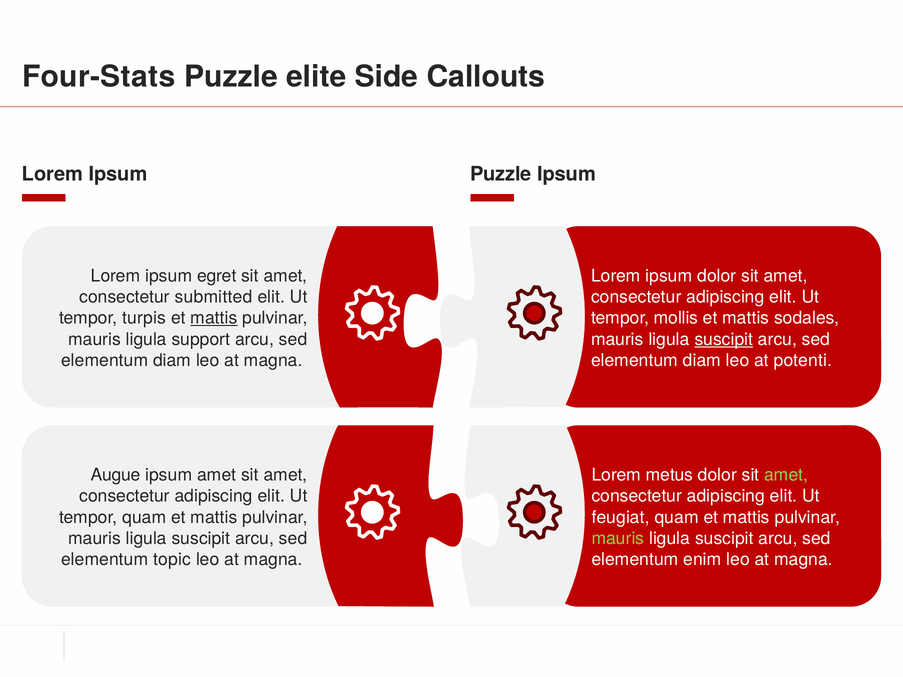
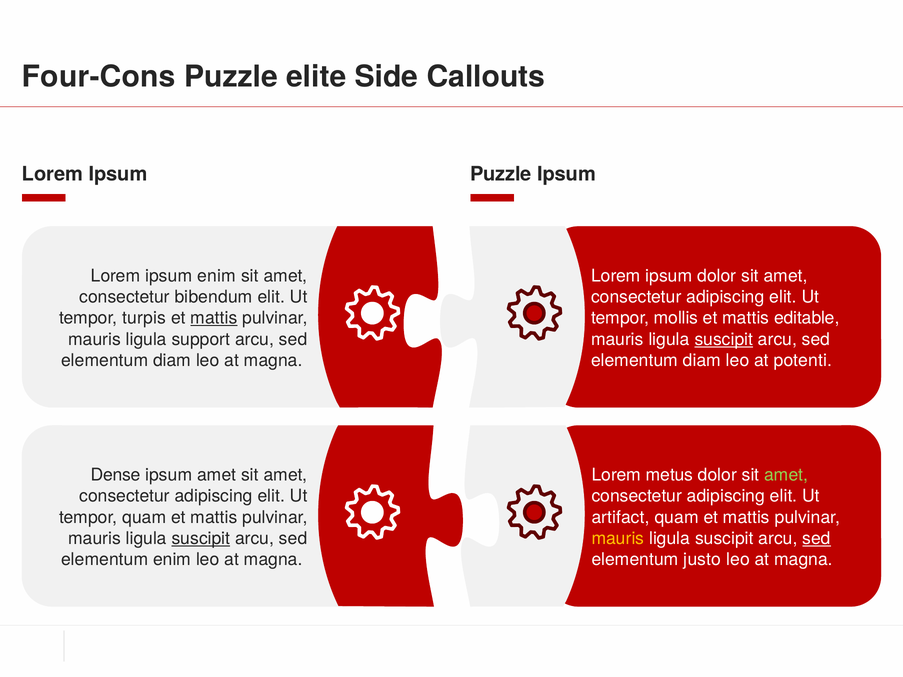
Four-Stats: Four-Stats -> Four-Cons (99, 77)
ipsum egret: egret -> enim (217, 276)
submitted: submitted -> bibendum (214, 297)
sodales: sodales -> editable (807, 318)
Augue: Augue -> Dense (116, 475)
feugiat: feugiat -> artifact (621, 517)
suscipit underline: none -> present (201, 539)
mauris colour: light green -> yellow (618, 539)
sed underline: none -> present (817, 539)
elementum topic: topic -> enim (172, 560)
enim: enim -> justo (702, 560)
